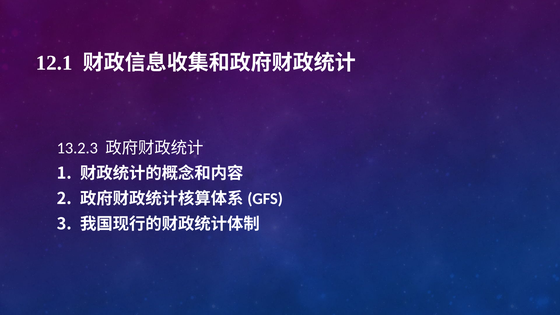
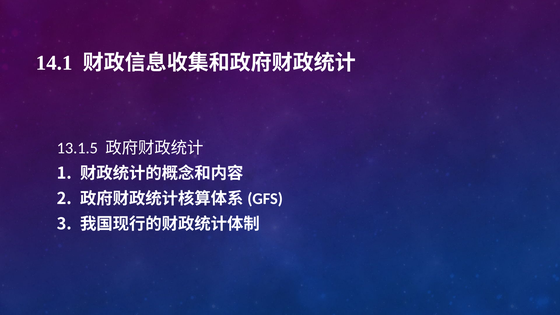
12.1: 12.1 -> 14.1 (54, 63)
13.2.3: 13.2.3 -> 13.1.5 (77, 148)
